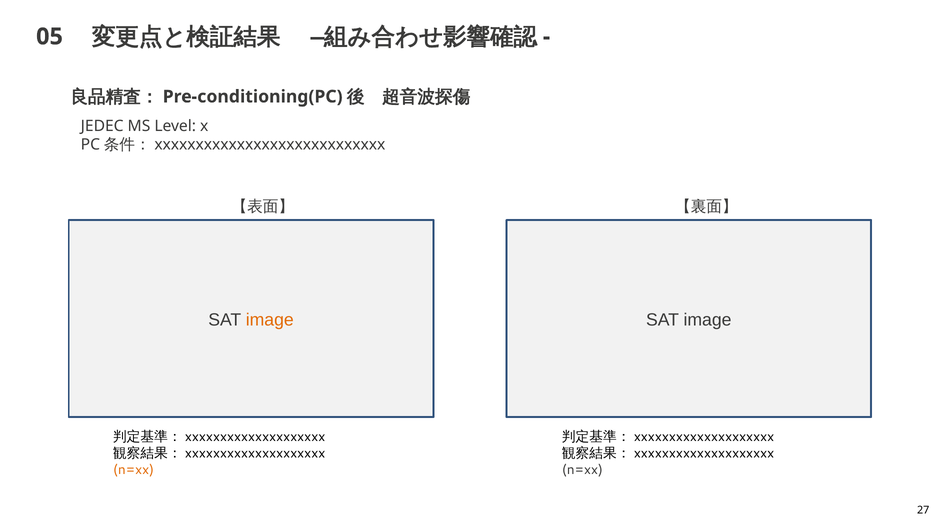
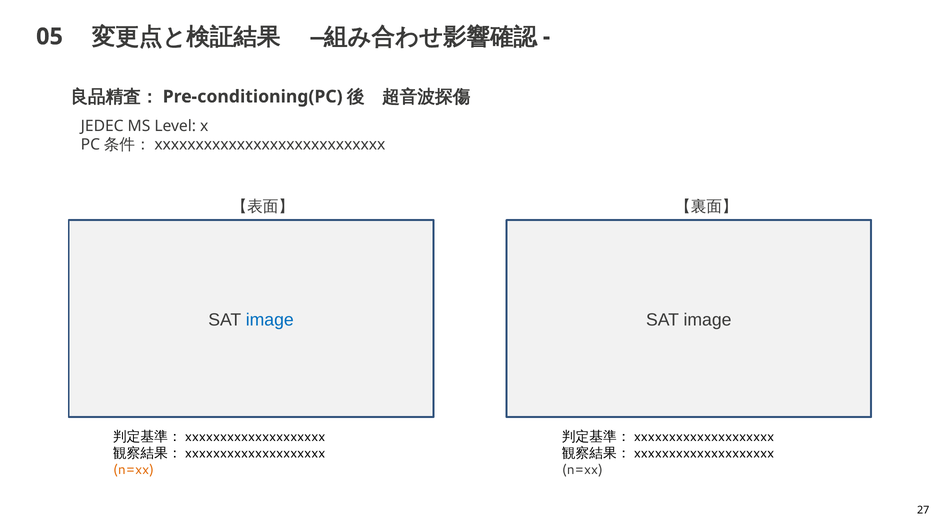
image colour: orange -> blue (270, 320)
